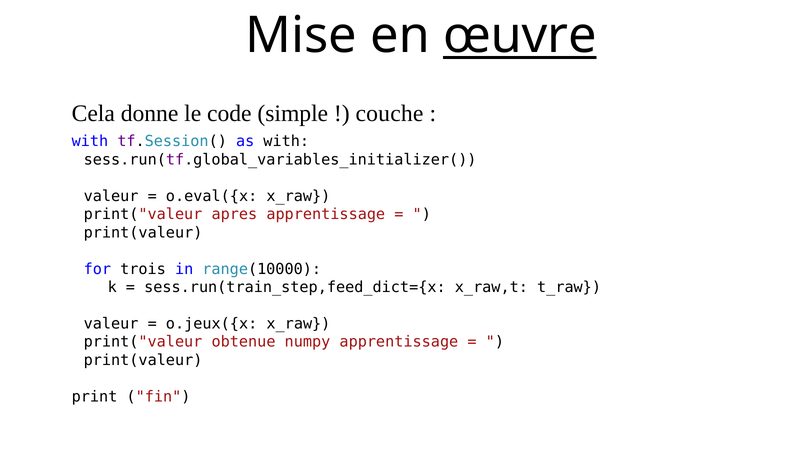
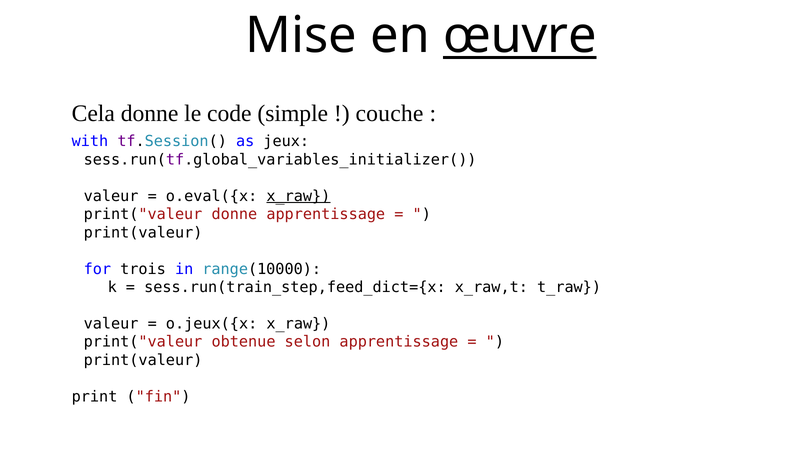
as with: with -> jeux (286, 141)
x_raw underline: none -> present (298, 196)
print("valeur apres: apres -> donne (234, 214)
numpy: numpy -> selon (307, 342)
